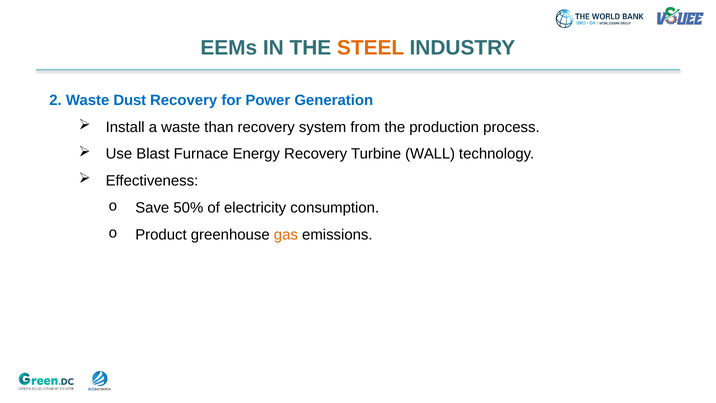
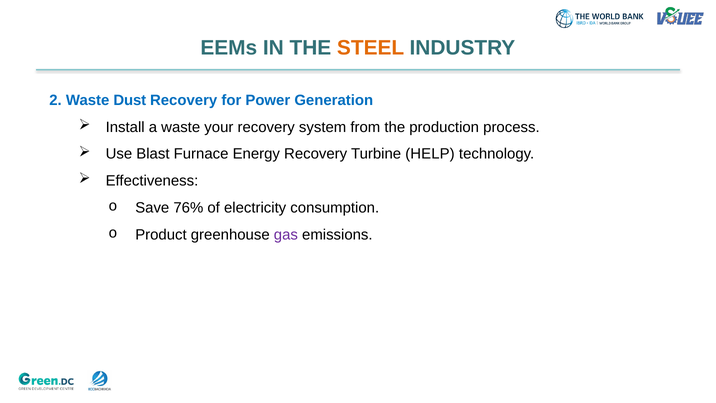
than: than -> your (219, 127)
WALL: WALL -> HELP (430, 154)
50%: 50% -> 76% (188, 208)
gas colour: orange -> purple (286, 235)
